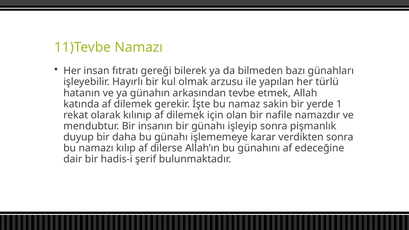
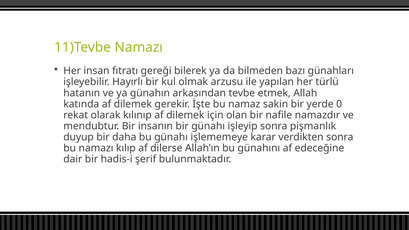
1: 1 -> 0 (339, 104)
